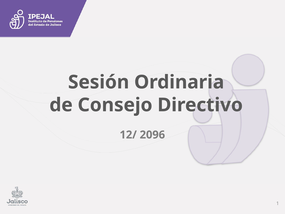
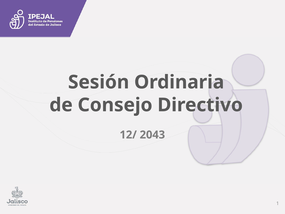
2096: 2096 -> 2043 (152, 135)
